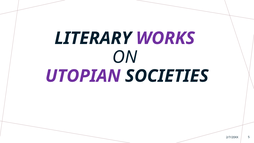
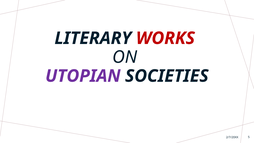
WORKS colour: purple -> red (165, 38)
